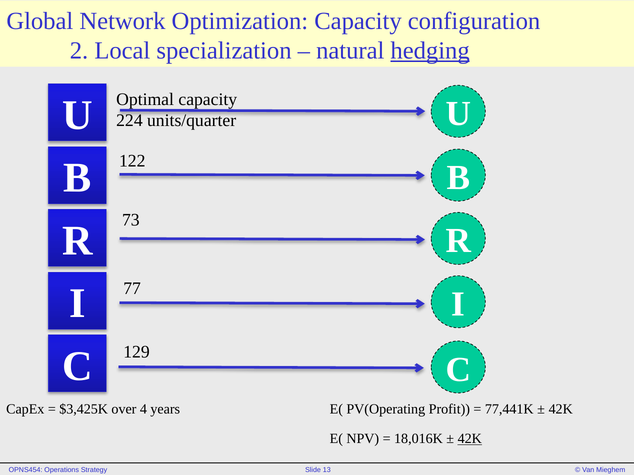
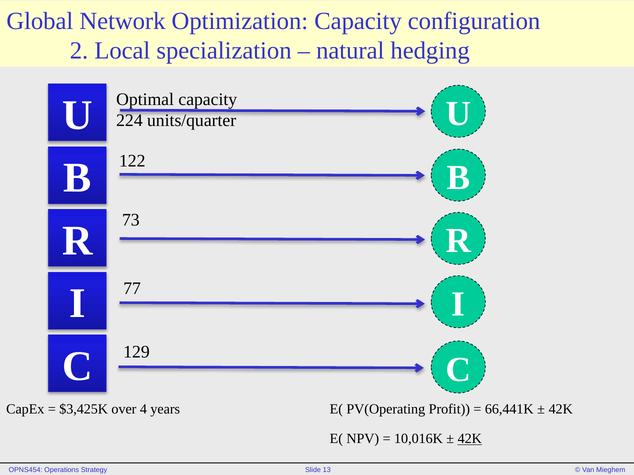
hedging underline: present -> none (430, 51)
77,441K: 77,441K -> 66,441K (509, 409)
18,016K: 18,016K -> 10,016K (418, 439)
